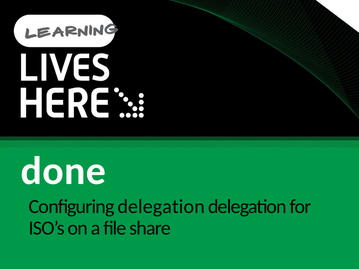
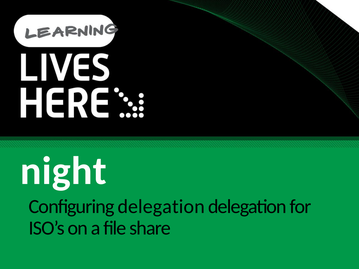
done: done -> night (63, 171)
